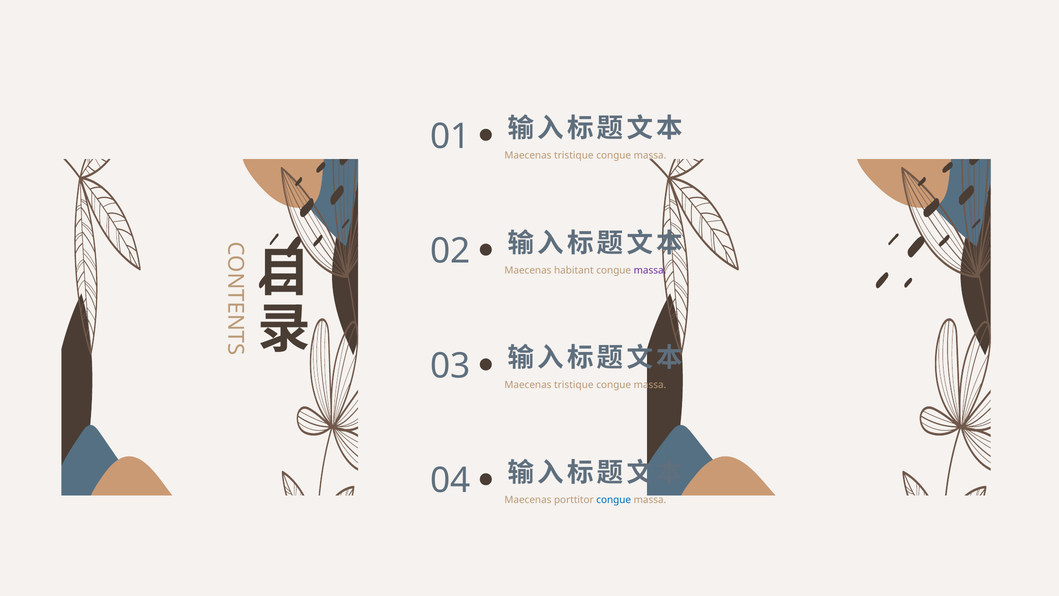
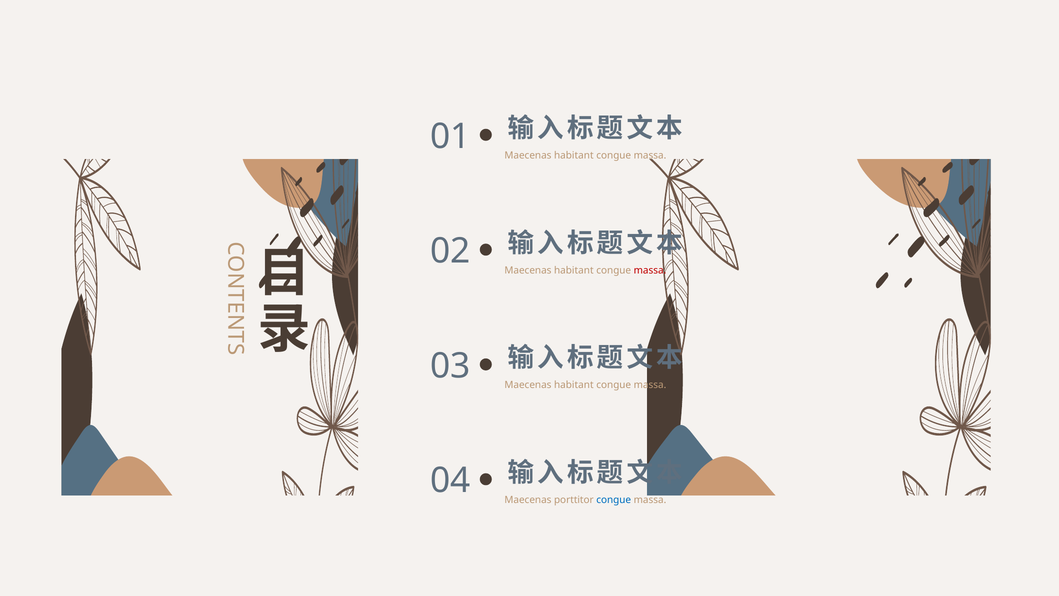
tristique: tristique -> habitant (574, 155)
massa colour: purple -> red (650, 270)
tristique: tristique -> habitant (574, 385)
